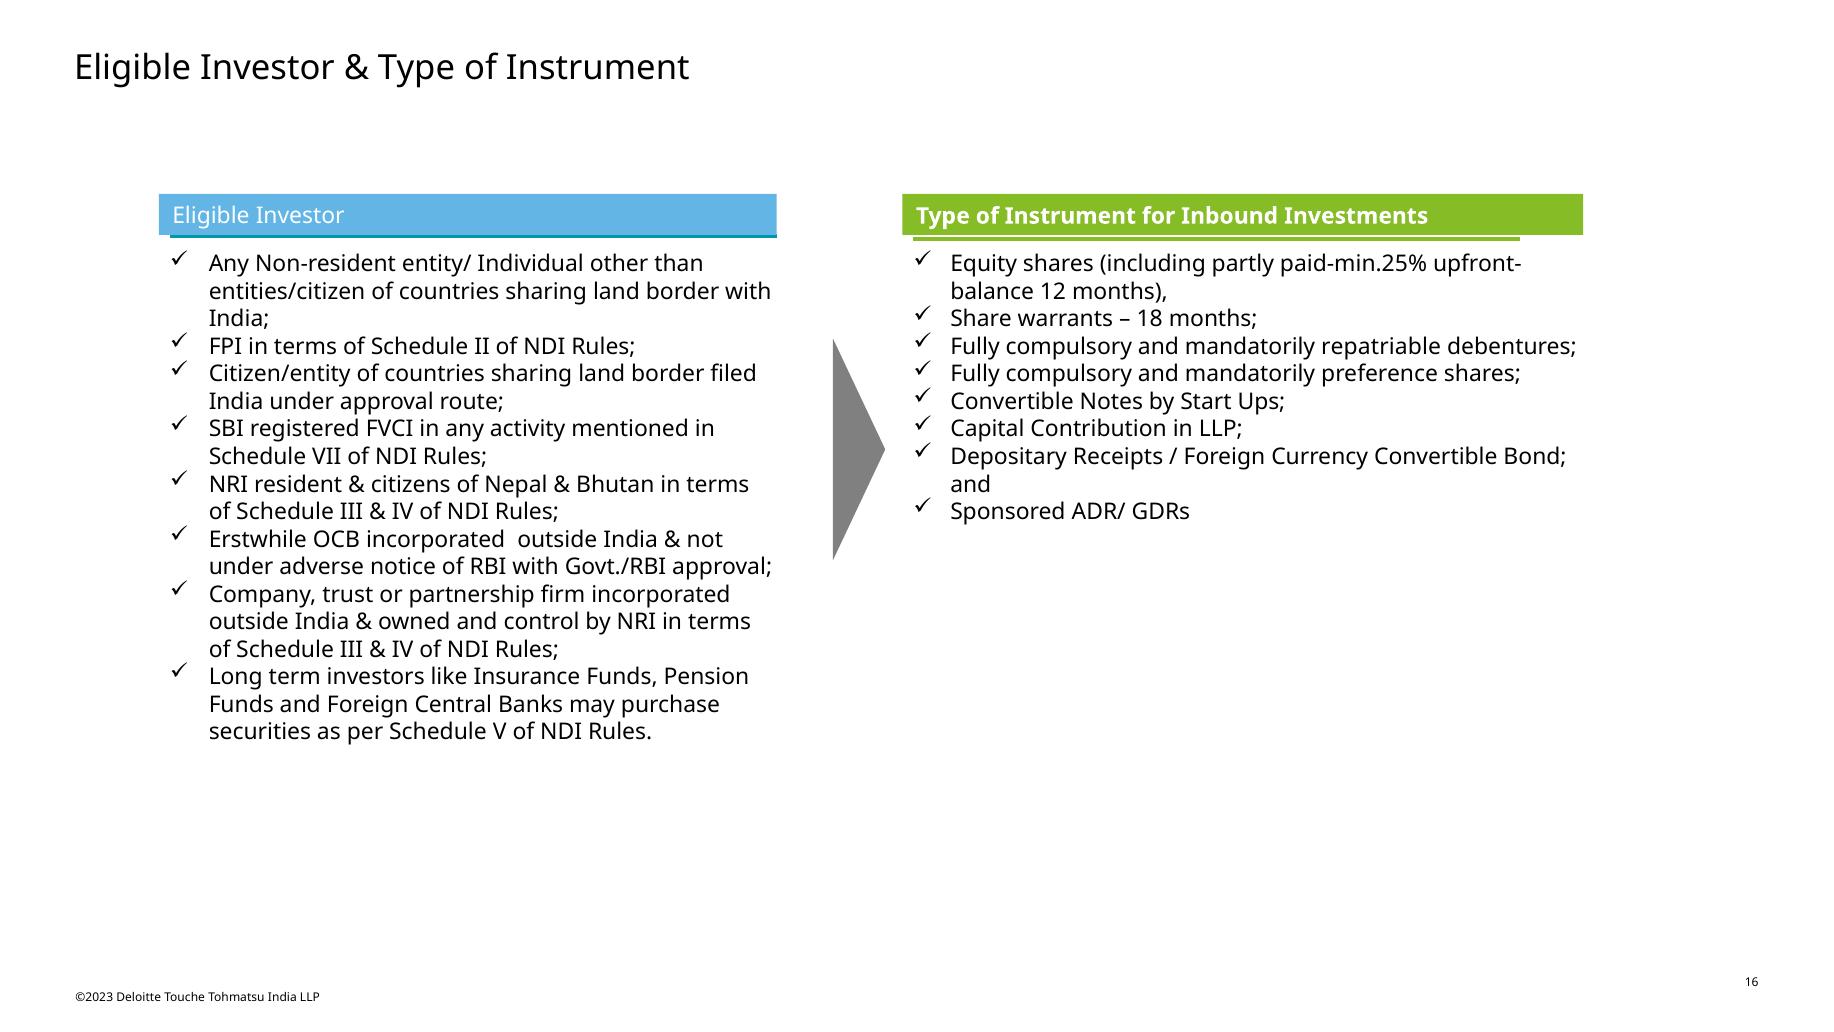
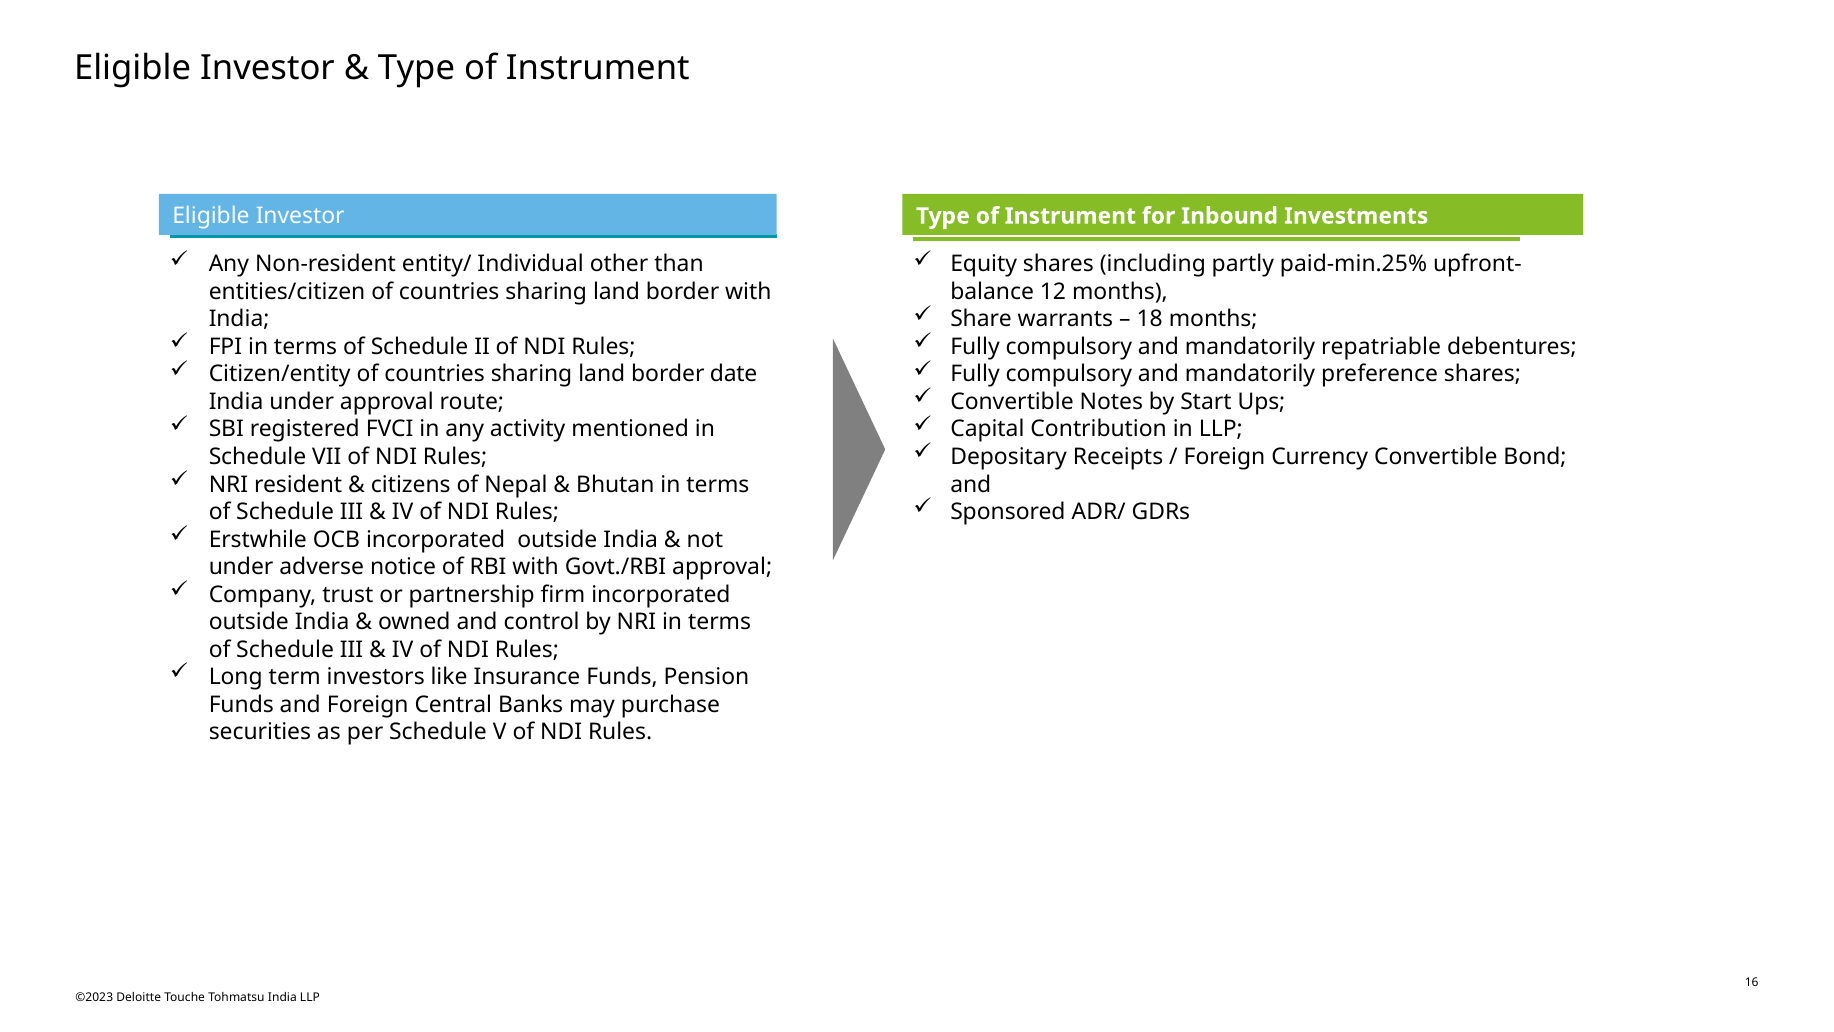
filed: filed -> date (734, 374)
